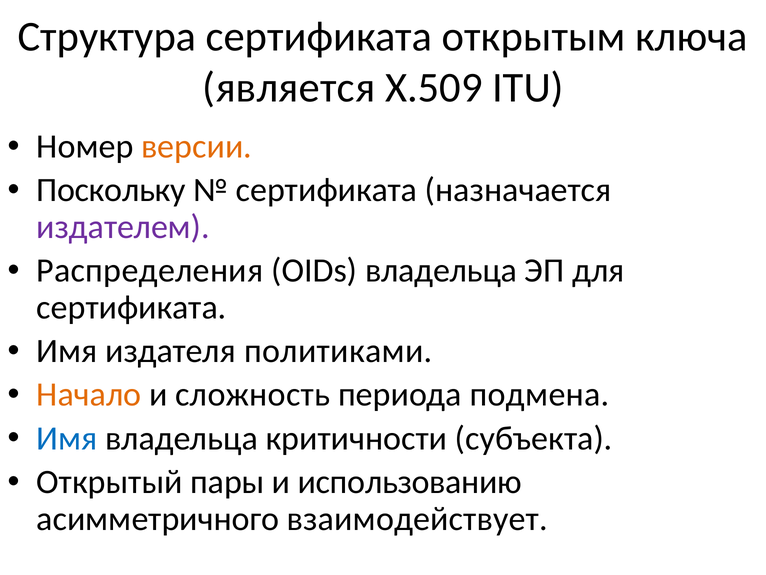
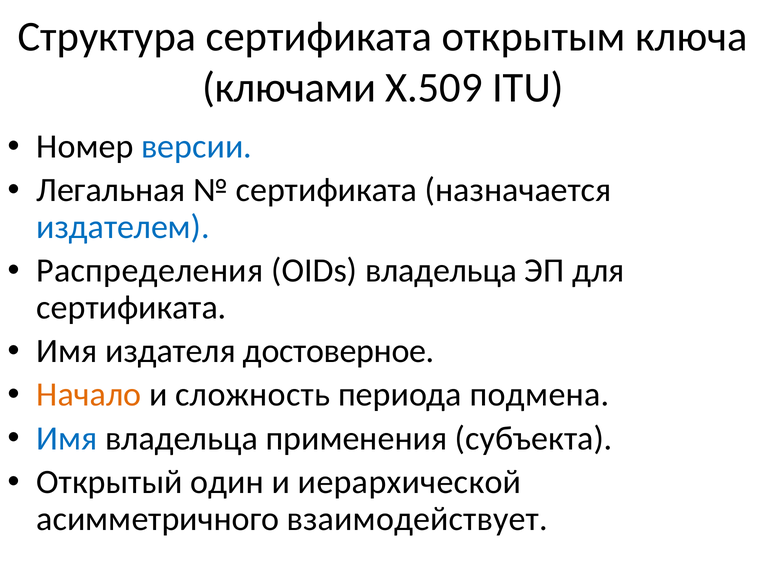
является: является -> ключами (289, 88)
версии colour: orange -> blue (197, 146)
Поскольку: Поскольку -> Легальная (111, 190)
издателем colour: purple -> blue (123, 227)
политиками: политиками -> достоверное (339, 351)
критичности: критичности -> применения (356, 438)
пары: пары -> один (227, 482)
использованию: использованию -> иерархической (410, 482)
